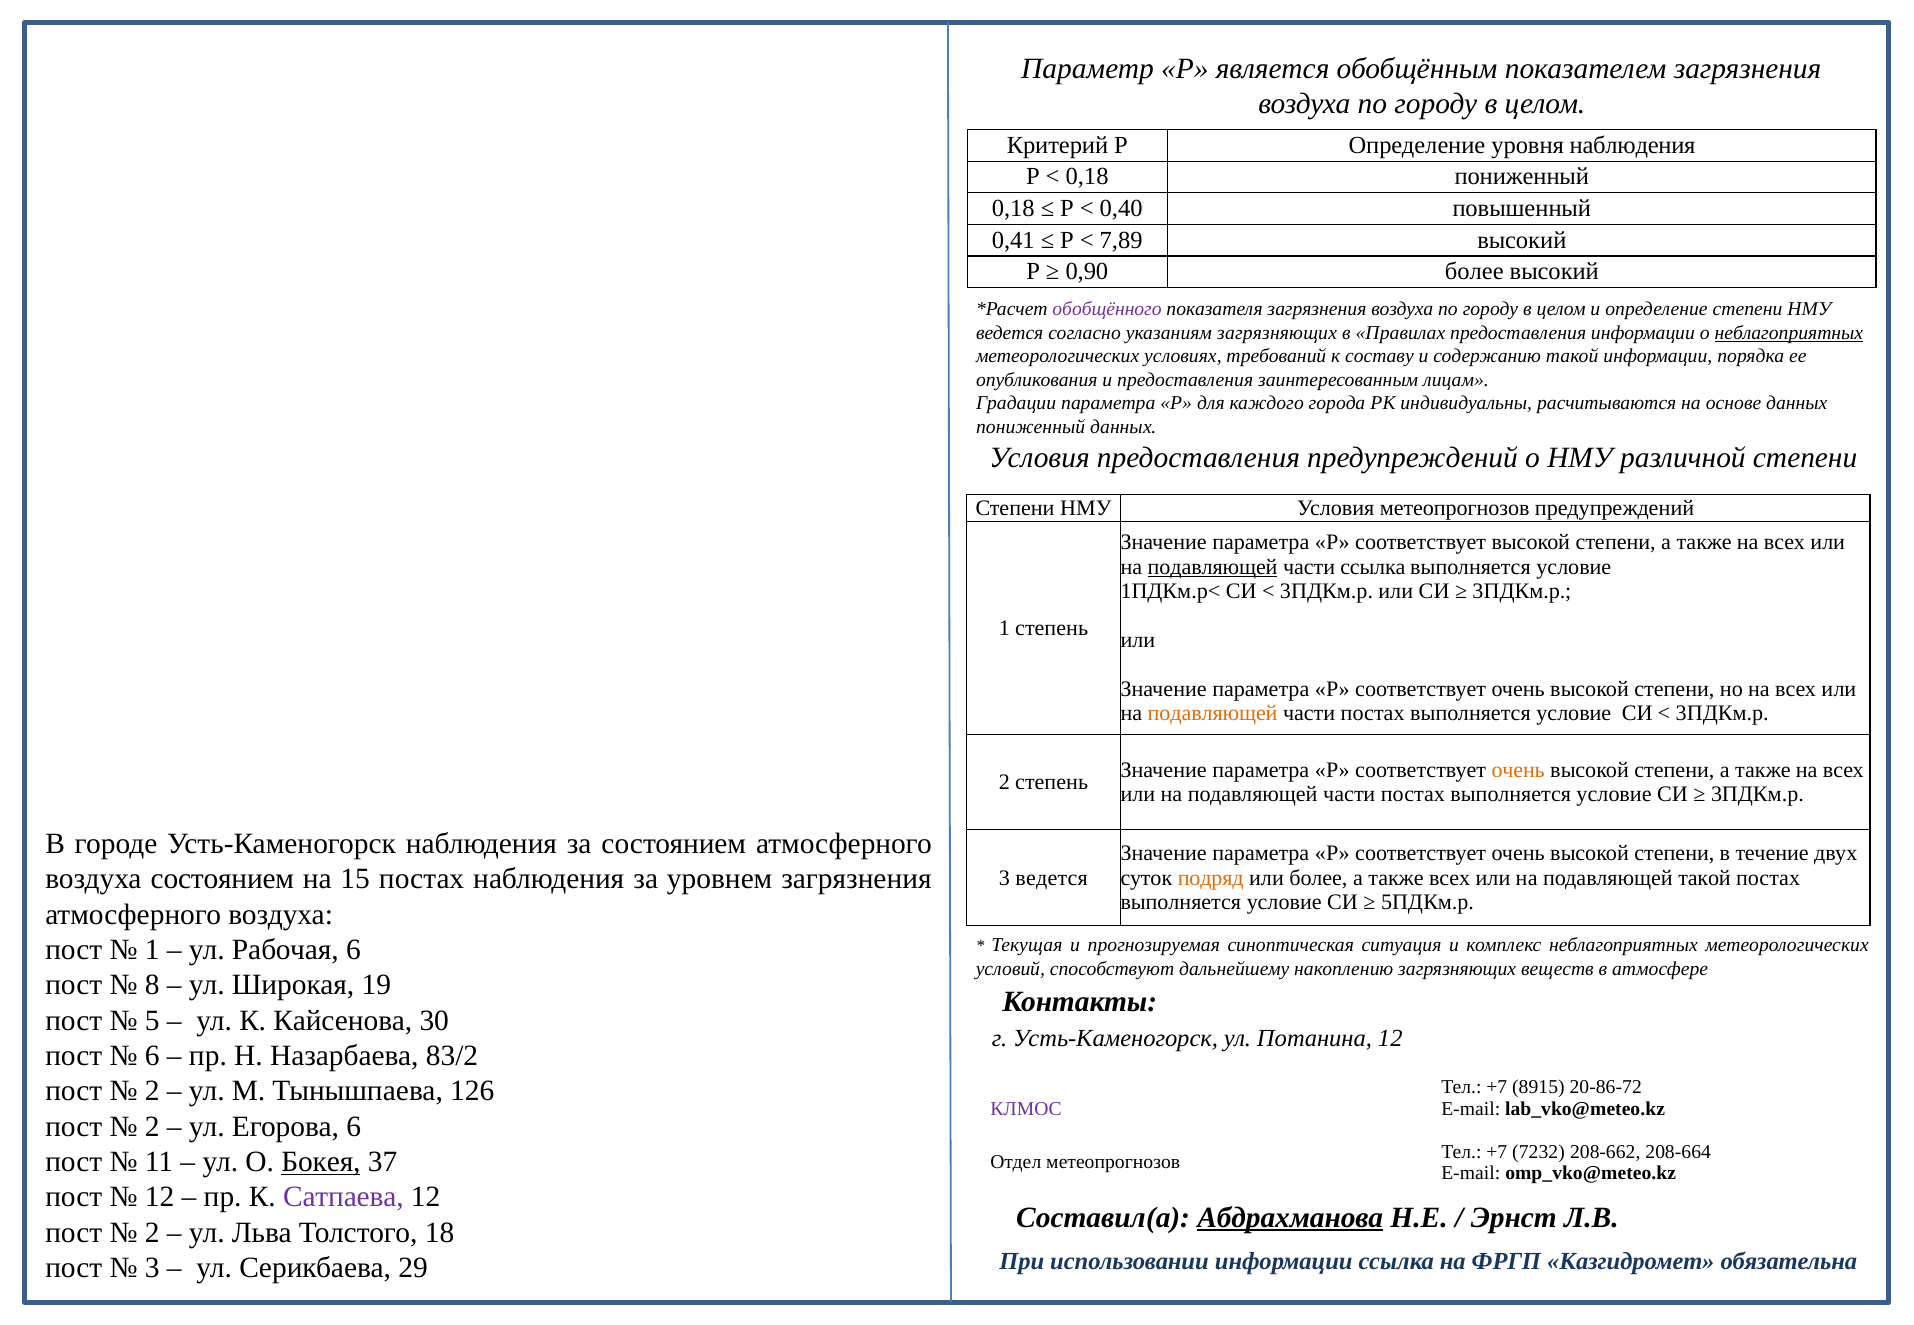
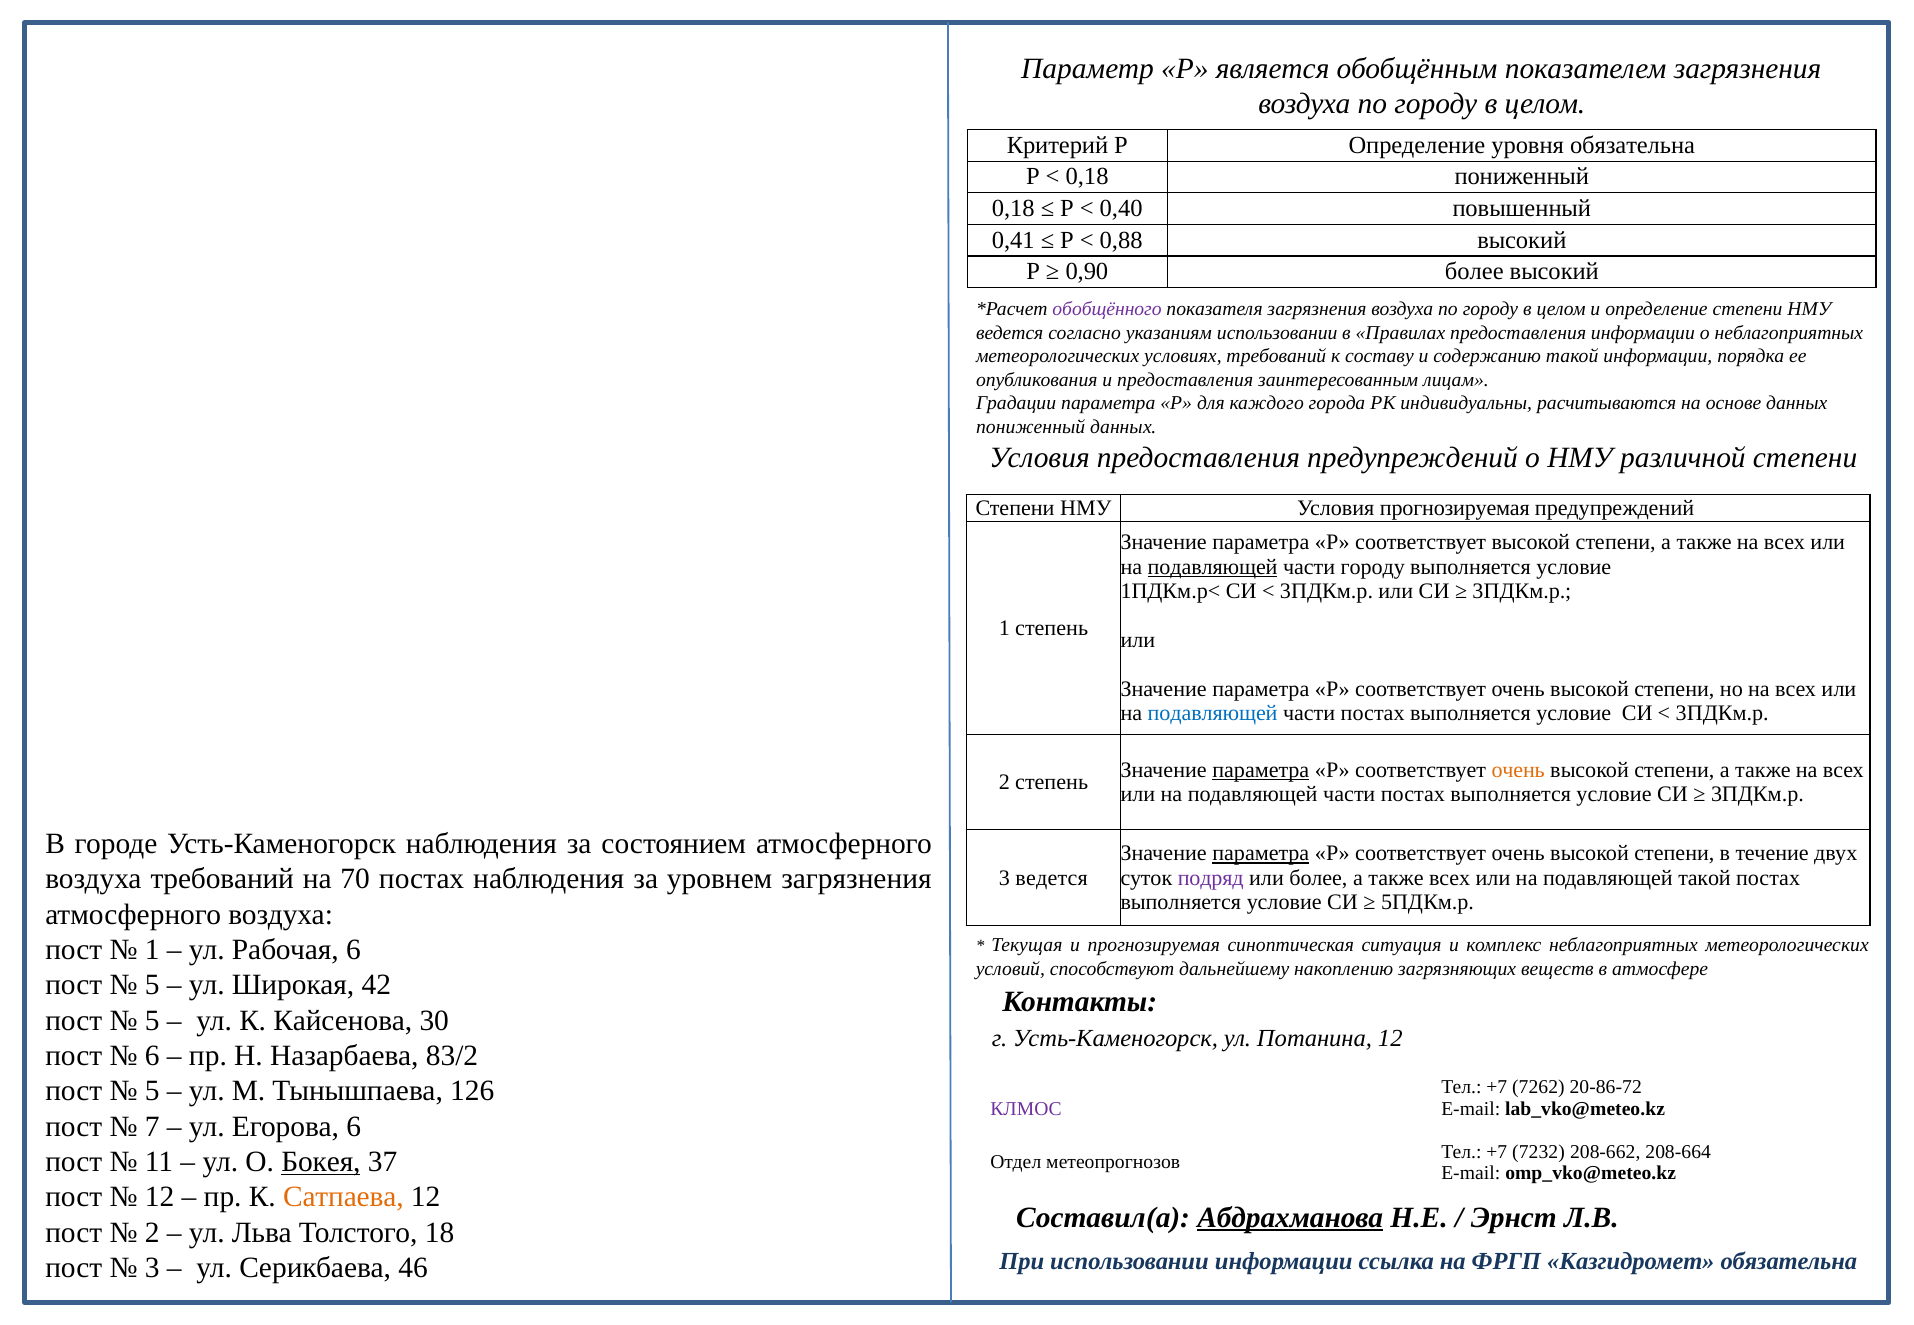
уровня наблюдения: наблюдения -> обязательна (1633, 145)
7,89: 7,89 -> 0,88 (1121, 240)
указаниям загрязняющих: загрязняющих -> использовании (1277, 333)
неблагоприятных underline: present -> none (1789, 333)
Условия метеопрогнозов: метеопрогнозов -> прогнозируемая (1455, 508)
части ссылка: ссылка -> городу (1373, 567)
подавляющей colour: orange -> blue (1213, 714)
параметра underline: none -> present (1261, 770)
параметра underline: none -> present (1261, 853)
воздуха состоянием: состоянием -> требований (222, 879)
15: 15 -> 70 (355, 879)
подряд colour: orange -> purple (1211, 878)
8: 8 -> 5 (152, 985)
19: 19 -> 42 (376, 985)
2: 2 -> 5 (152, 1091)
8915: 8915 -> 7262 (1538, 1087)
2: 2 -> 7 (152, 1127)
Сатпаева colour: purple -> orange (343, 1197)
29: 29 -> 46 (413, 1268)
